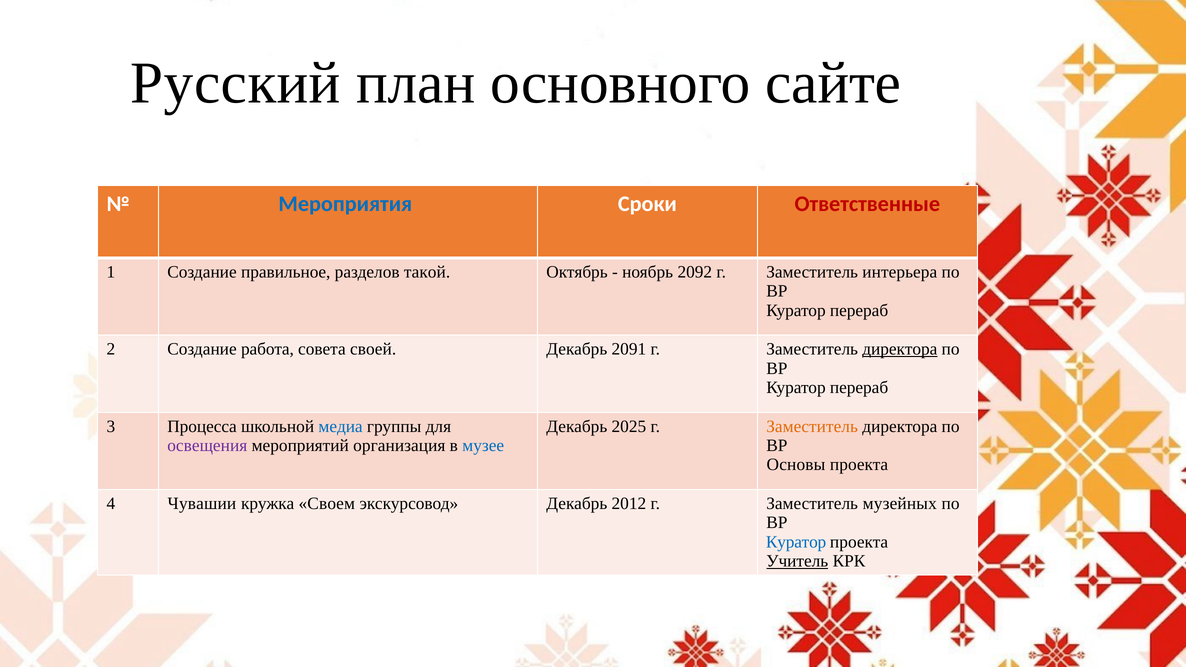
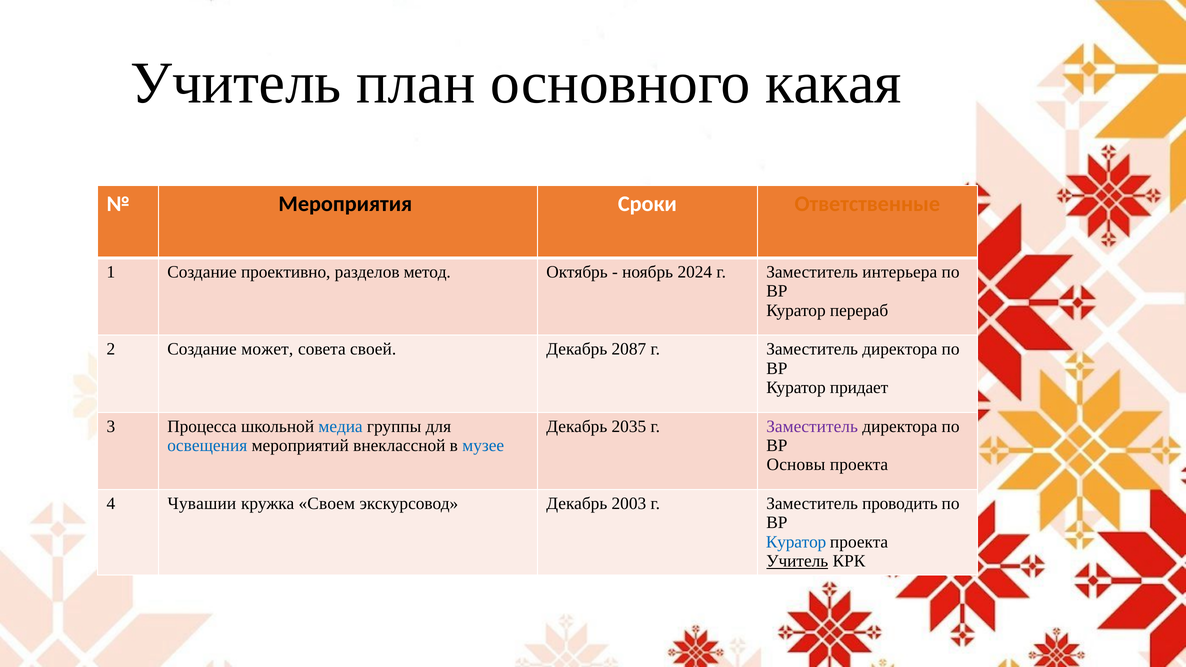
Русский: Русский -> Учитель (236, 83)
сайте: сайте -> какая (833, 83)
Мероприятия colour: blue -> black (345, 204)
Ответственные colour: red -> orange (867, 204)
правильное: правильное -> проективно (286, 272)
такой: такой -> метод (427, 272)
2092: 2092 -> 2024 (695, 272)
работа: работа -> может (267, 349)
2091: 2091 -> 2087 (629, 349)
директора underline: present -> none (900, 349)
перераб: перераб -> придает (859, 388)
2025: 2025 -> 2035 (629, 426)
Заместитель colour: orange -> purple (812, 426)
освещения colour: purple -> blue (207, 446)
организация: организация -> внеклассной (399, 446)
2012: 2012 -> 2003 (629, 504)
музейных: музейных -> проводить (900, 504)
